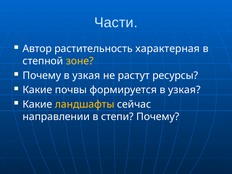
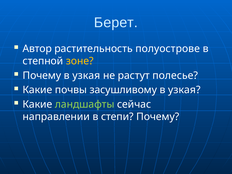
Части: Части -> Берет (116, 22)
характерная: характерная -> полуострове (168, 49)
ресурсы: ресурсы -> полесье (175, 75)
формируется: формируется -> засушливому (123, 90)
ландшафты colour: yellow -> light green (85, 104)
